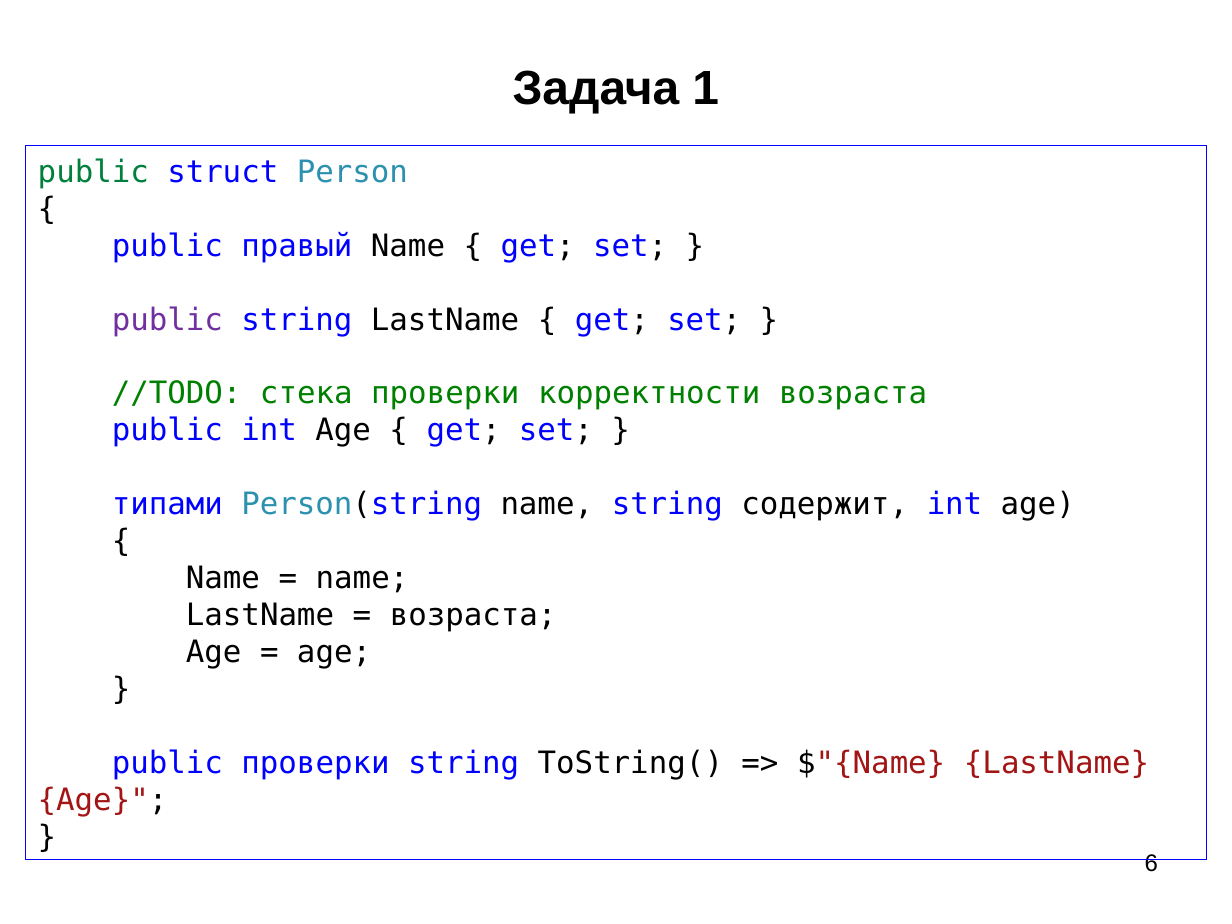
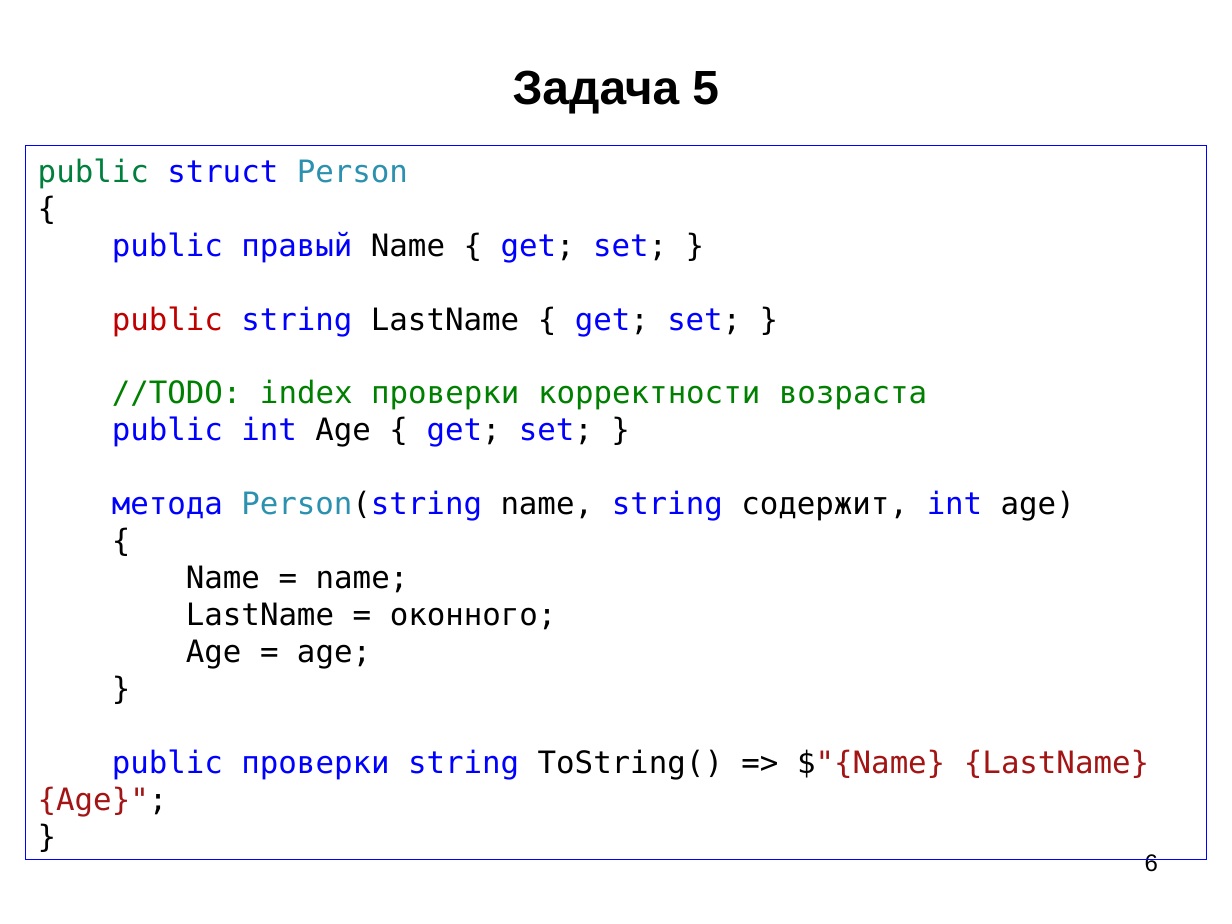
1: 1 -> 5 (706, 89)
public colour: purple -> red (167, 320)
стека: стека -> index (306, 394)
типами: типами -> метода (167, 505)
возраста: возраста -> оконного (473, 616)
